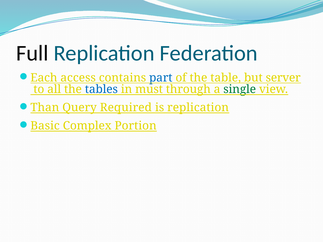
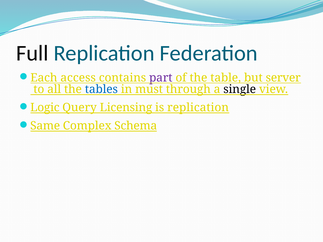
part colour: blue -> purple (161, 78)
single colour: green -> black (240, 89)
Than: Than -> Logic (45, 108)
Required: Required -> Licensing (126, 108)
Basic: Basic -> Same (45, 126)
Portion: Portion -> Schema (136, 126)
